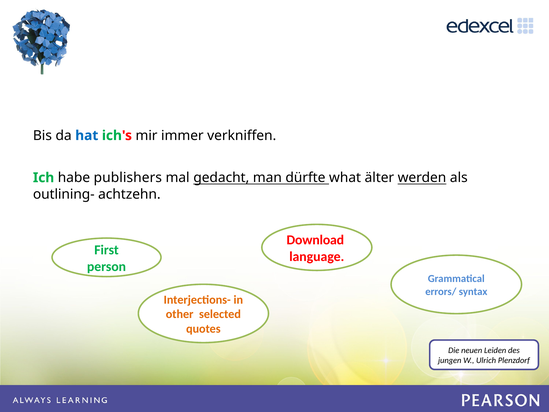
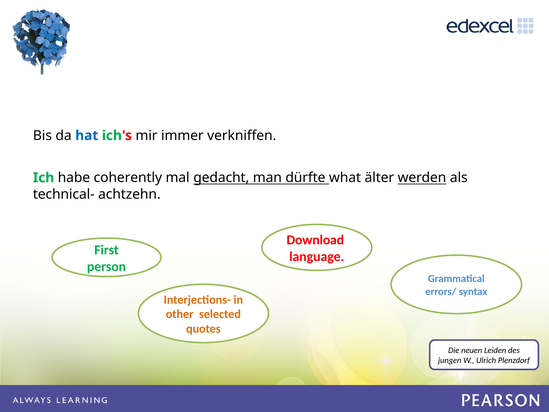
publishers: publishers -> coherently (128, 178)
outlining-: outlining- -> technical- (64, 194)
